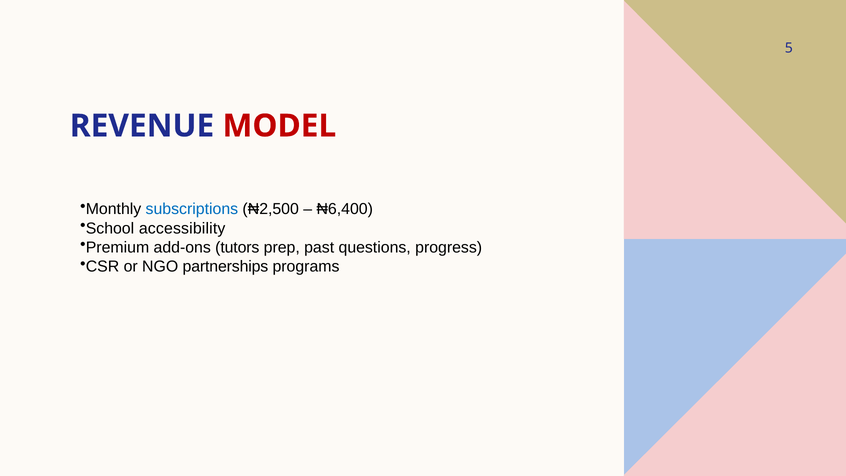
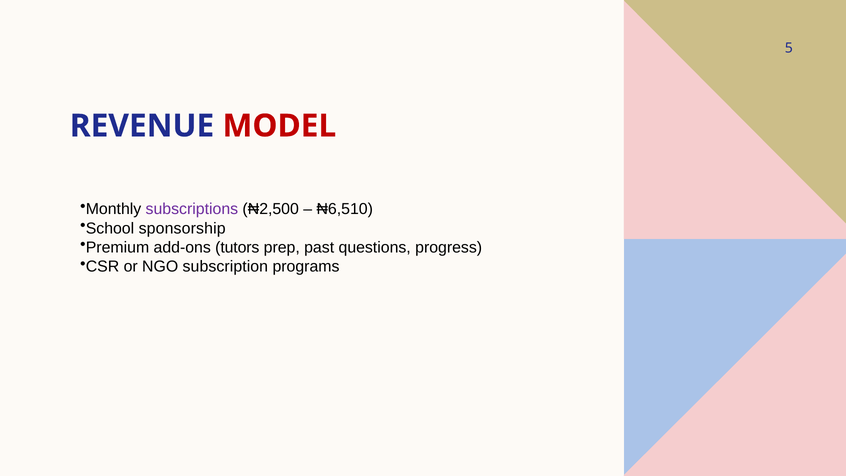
subscriptions colour: blue -> purple (192, 209)
₦6,400: ₦6,400 -> ₦6,510 (345, 209)
accessibility: accessibility -> sponsorship (182, 228)
partnerships: partnerships -> subscription (225, 266)
